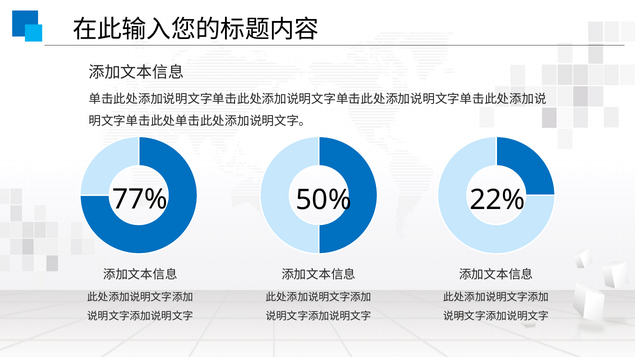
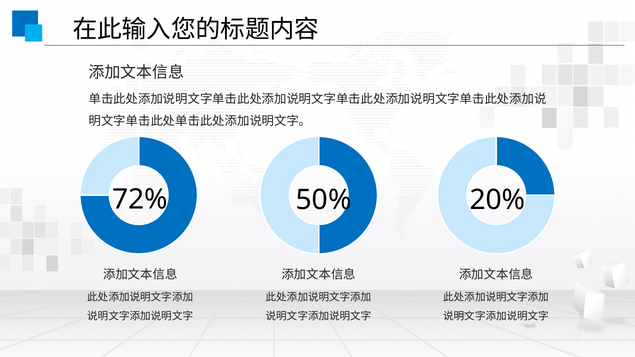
77%: 77% -> 72% (140, 199)
22%: 22% -> 20% (498, 200)
